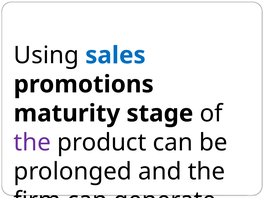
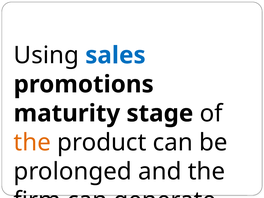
the colour: purple -> orange (32, 142)
